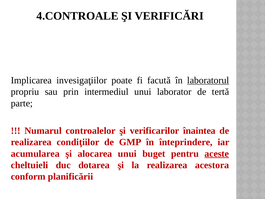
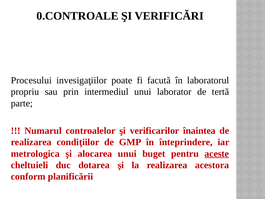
4.CONTROALE: 4.CONTROALE -> 0.CONTROALE (78, 16)
Implicarea: Implicarea -> Procesului (31, 80)
laboratorul underline: present -> none (208, 80)
acumularea: acumularea -> metrologica (35, 153)
